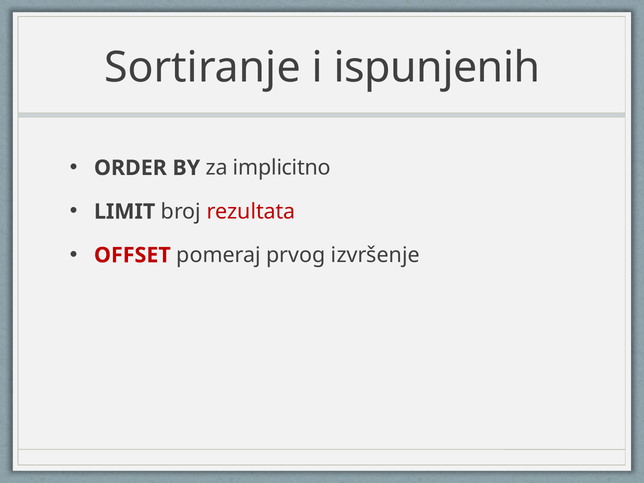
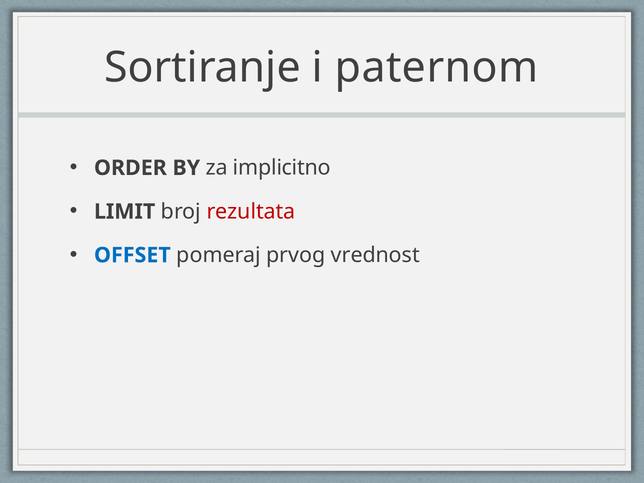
ispunjenih: ispunjenih -> paternom (436, 67)
OFFSET colour: red -> blue (132, 255)
izvršenje: izvršenje -> vrednost (375, 255)
